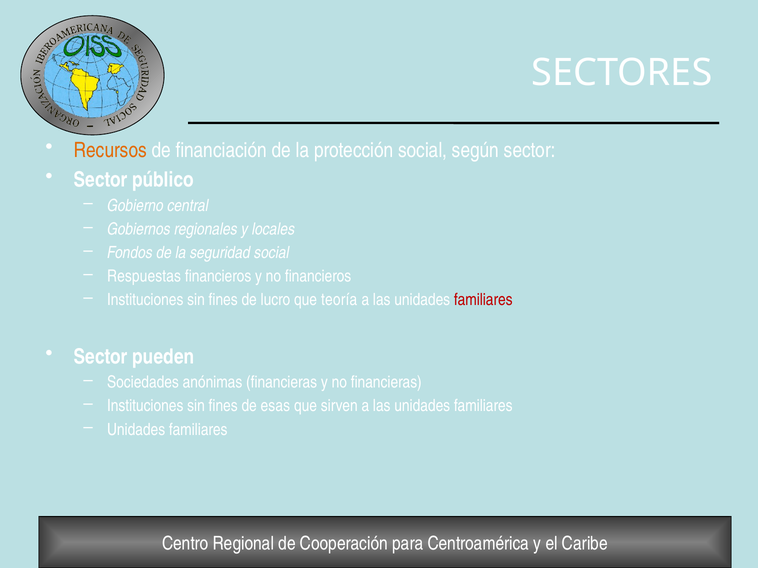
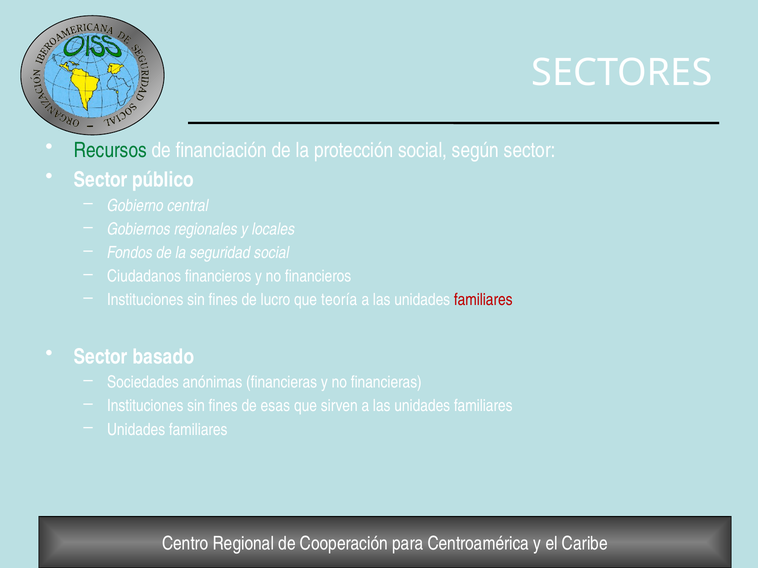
Recursos colour: orange -> green (110, 151)
Respuestas: Respuestas -> Ciudadanos (144, 277)
pueden: pueden -> basado (163, 357)
